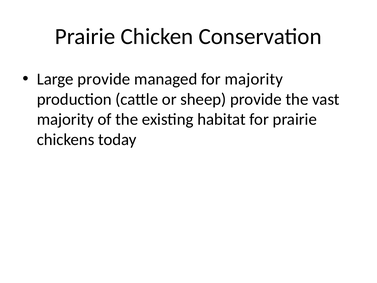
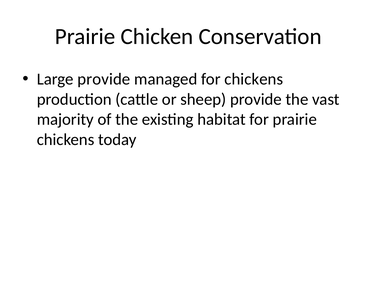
for majority: majority -> chickens (254, 79)
